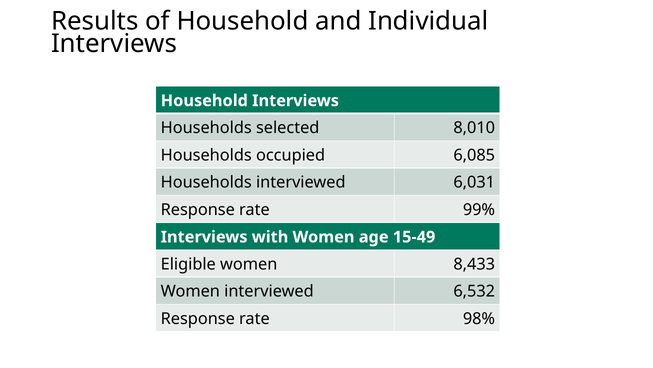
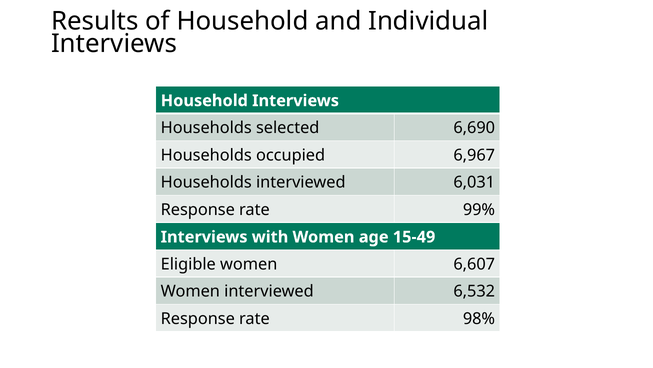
8,010: 8,010 -> 6,690 (474, 128)
6,085: 6,085 -> 6,967 (474, 155)
8,433: 8,433 -> 6,607 (474, 264)
